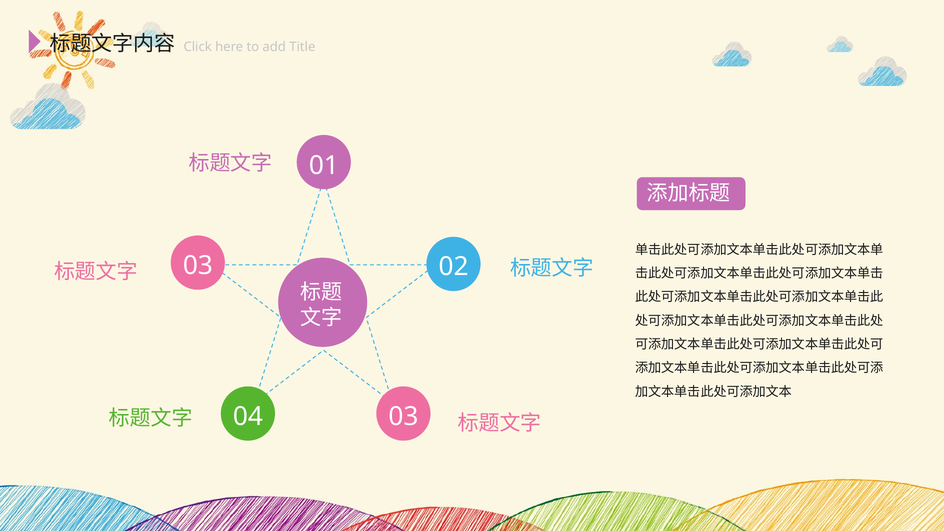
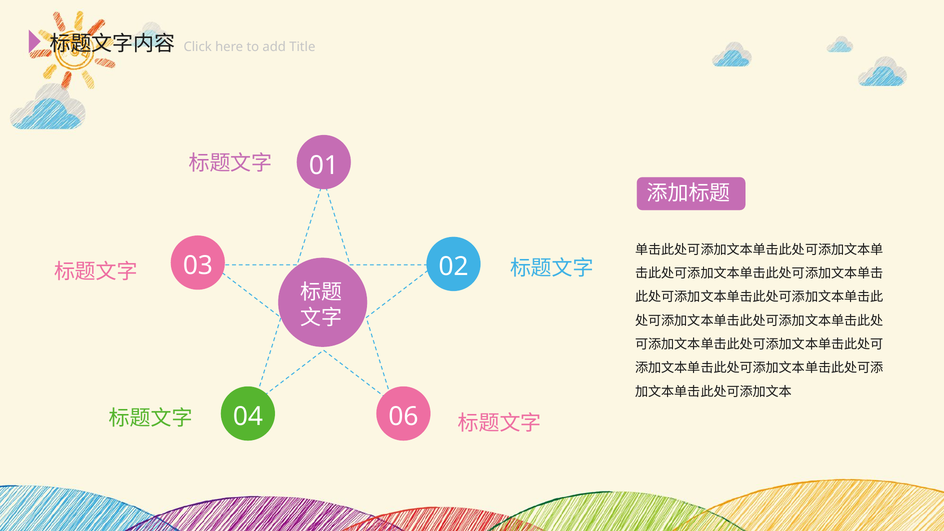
04 03: 03 -> 06 (403, 416)
